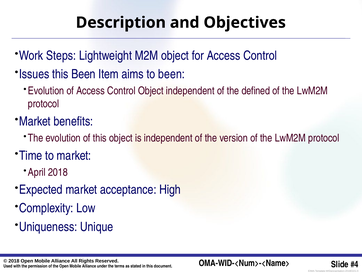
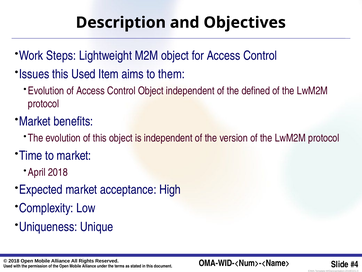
this Been: Been -> Used (83, 74)
to been: been -> them (172, 74)
